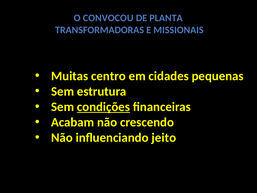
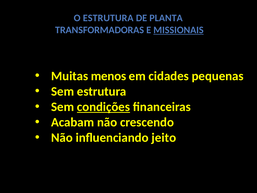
O CONVOCOU: CONVOCOU -> ESTRUTURA (108, 18)
MISSIONAIS underline: none -> present (178, 30)
centro: centro -> menos (109, 76)
